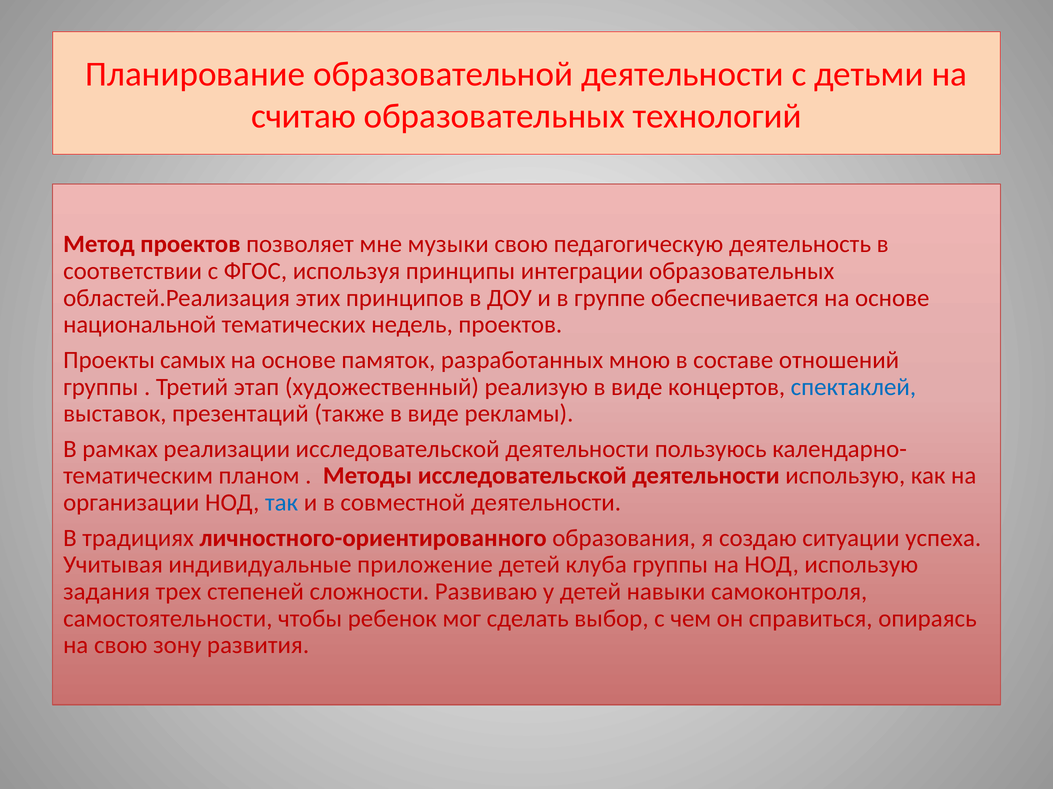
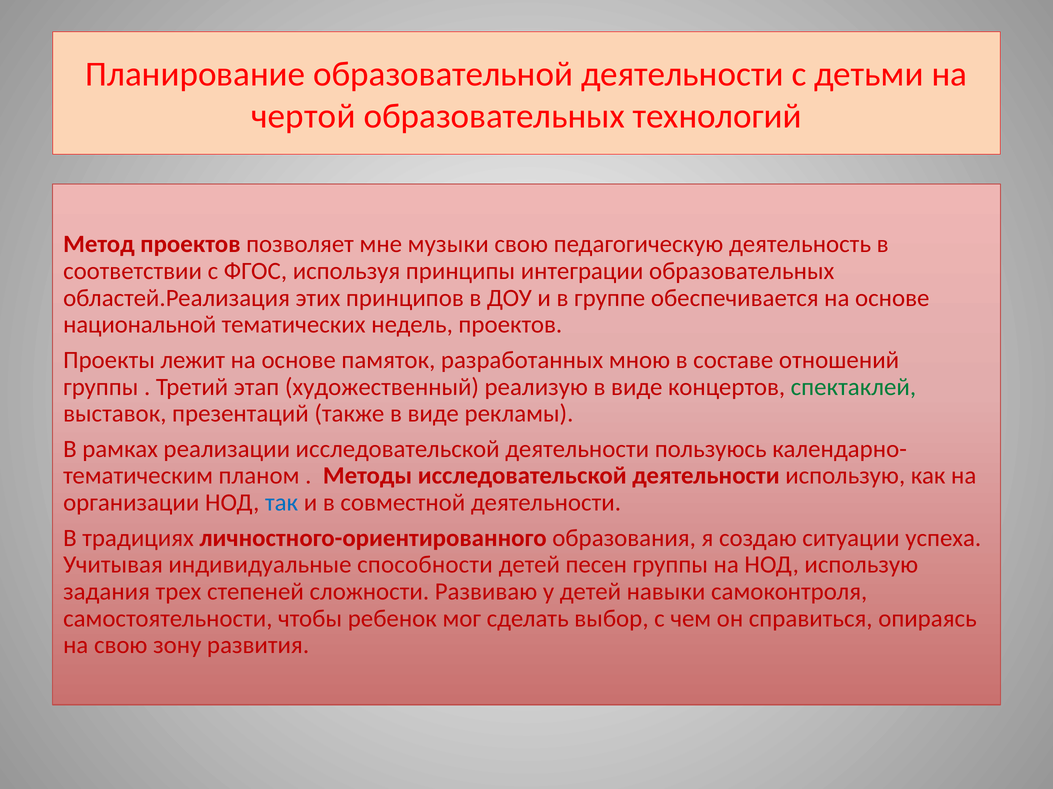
считаю: считаю -> чертой (303, 117)
самых: самых -> лежит (193, 360)
спектаклей colour: blue -> green (853, 387)
приложение: приложение -> способности (425, 565)
клуба: клуба -> песен (596, 565)
